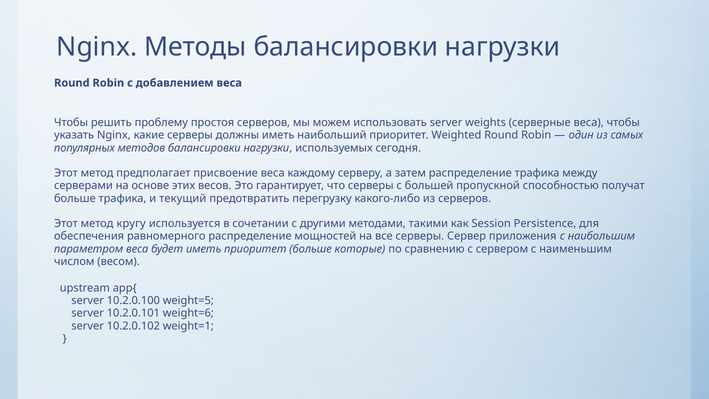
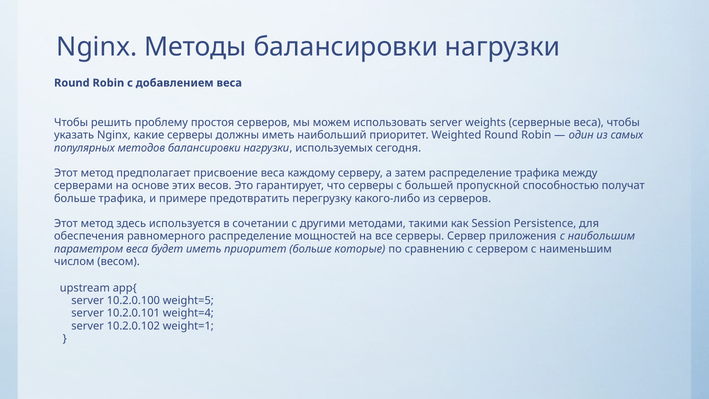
текущий: текущий -> примере (183, 198)
кругу: кругу -> здесь (131, 224)
weight=6: weight=6 -> weight=4 (188, 313)
